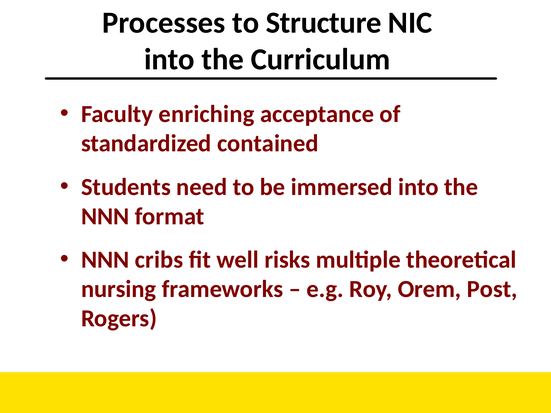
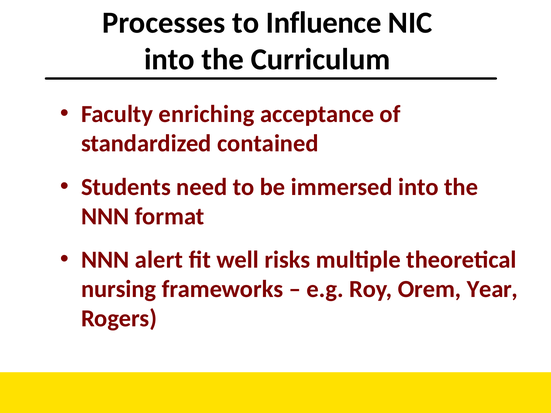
Structure: Structure -> Influence (324, 23)
cribs: cribs -> alert (159, 260)
Post: Post -> Year (492, 289)
